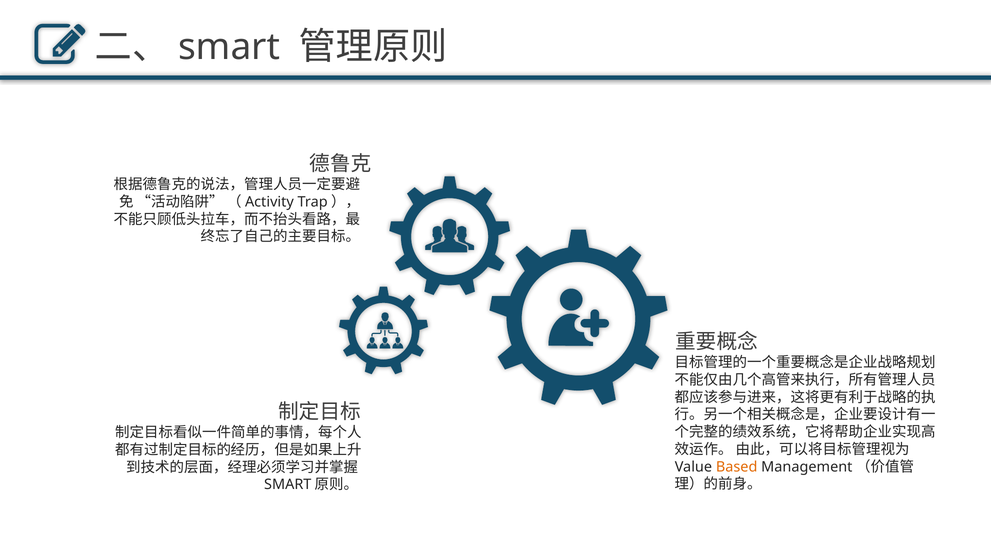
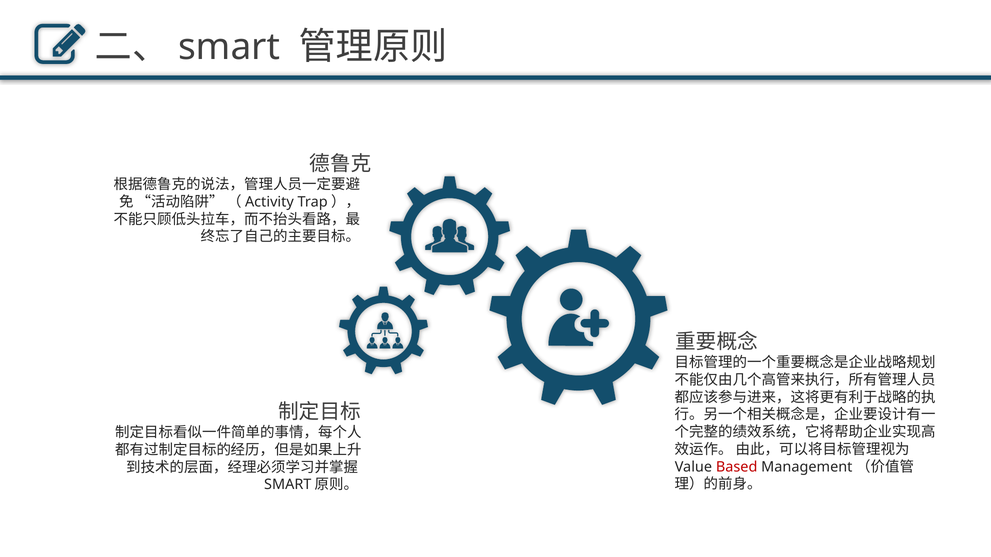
Based colour: orange -> red (737, 467)
